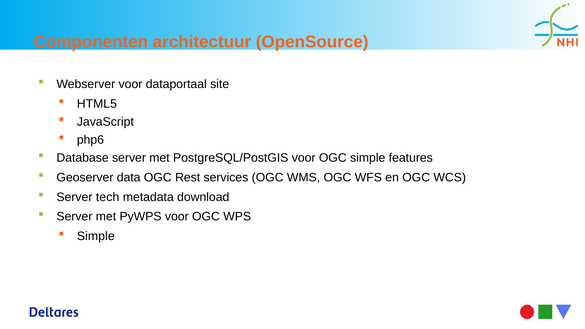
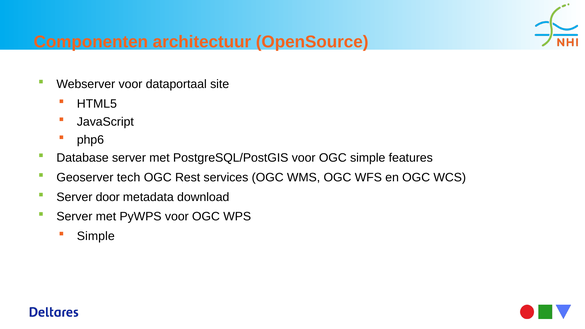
data: data -> tech (129, 178)
tech: tech -> door (108, 197)
